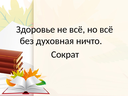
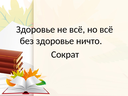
без духовная: духовная -> здоровье (55, 41)
